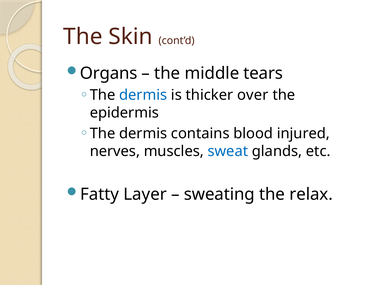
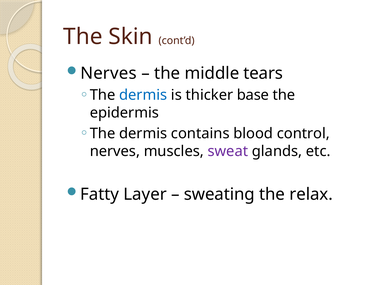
Organs: Organs -> Nerves (108, 73)
over: over -> base (253, 95)
injured: injured -> control (303, 133)
sweat colour: blue -> purple (228, 151)
